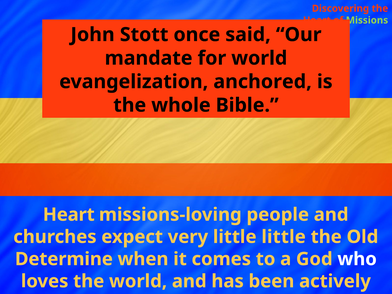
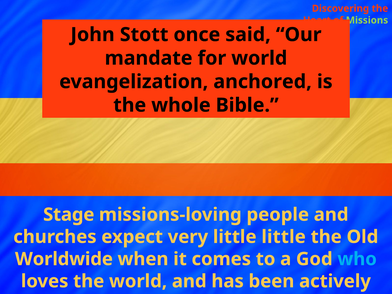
Heart: Heart -> Stage (69, 215)
Determine: Determine -> Worldwide (64, 259)
who colour: white -> light blue (357, 259)
